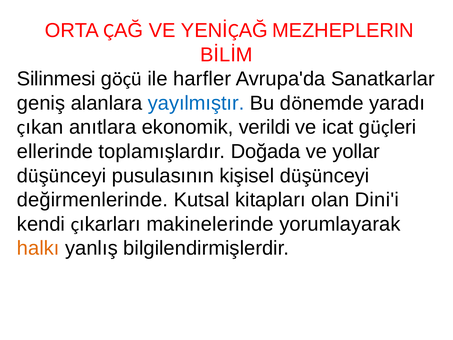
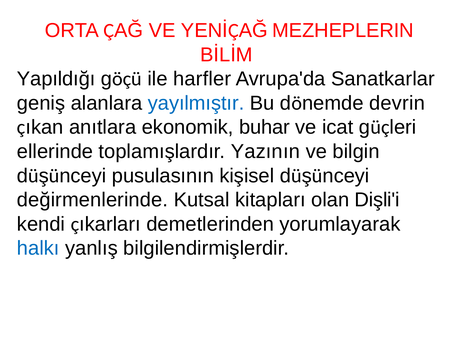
Silinmesi: Silinmesi -> Yapıldığı (56, 79)
yaradı: yaradı -> devrin (397, 103)
verildi: verildi -> buhar (264, 127)
Doğada: Doğada -> Yazının (265, 151)
yollar: yollar -> bilgin (356, 151)
Dini'i: Dini'i -> Dişli'i (377, 200)
makinelerinde: makinelerinde -> demetlerinden (210, 224)
halkı colour: orange -> blue (38, 248)
